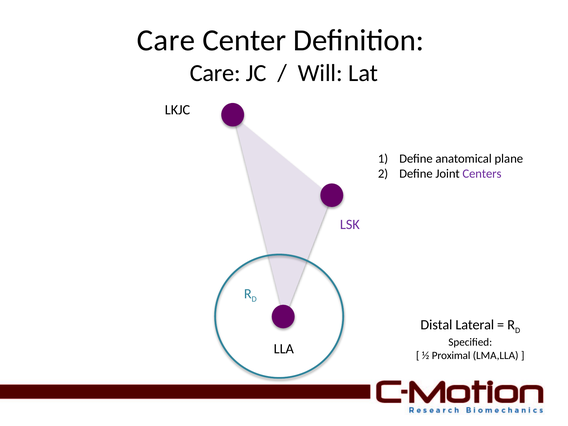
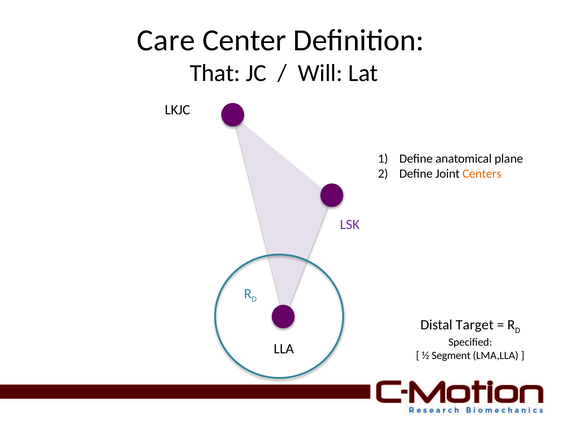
Care: Care -> That (215, 73)
Centers colour: purple -> orange (482, 174)
Lateral: Lateral -> Target (475, 325)
Proximal: Proximal -> Segment (451, 355)
